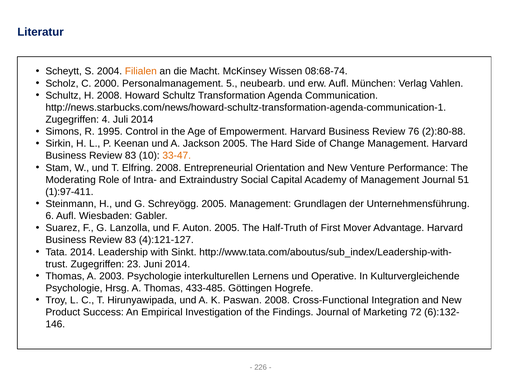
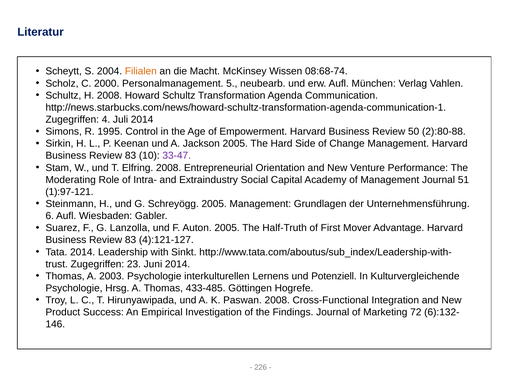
76: 76 -> 50 (414, 132)
33-47 colour: orange -> purple (177, 156)
1):97-411: 1):97-411 -> 1):97-121 (69, 192)
Operative: Operative -> Potenziell (334, 277)
